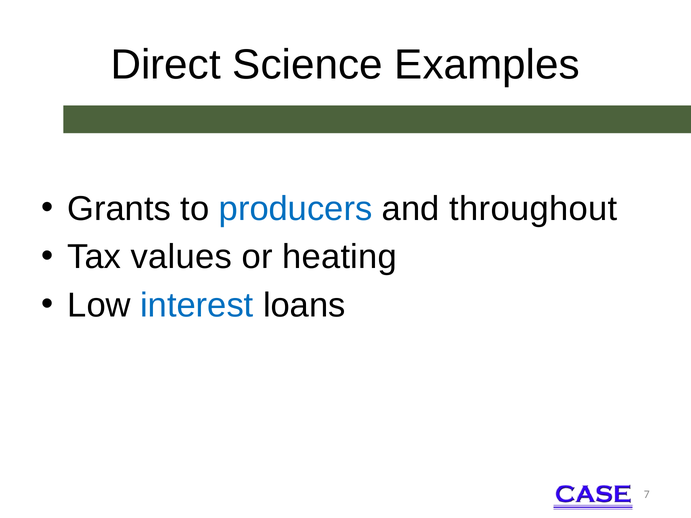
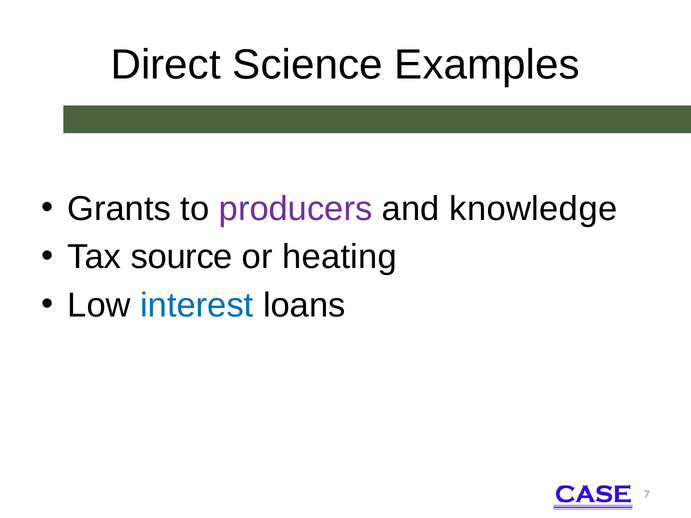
producers colour: blue -> purple (296, 209)
throughout: throughout -> knowledge (533, 209)
values: values -> source (182, 257)
